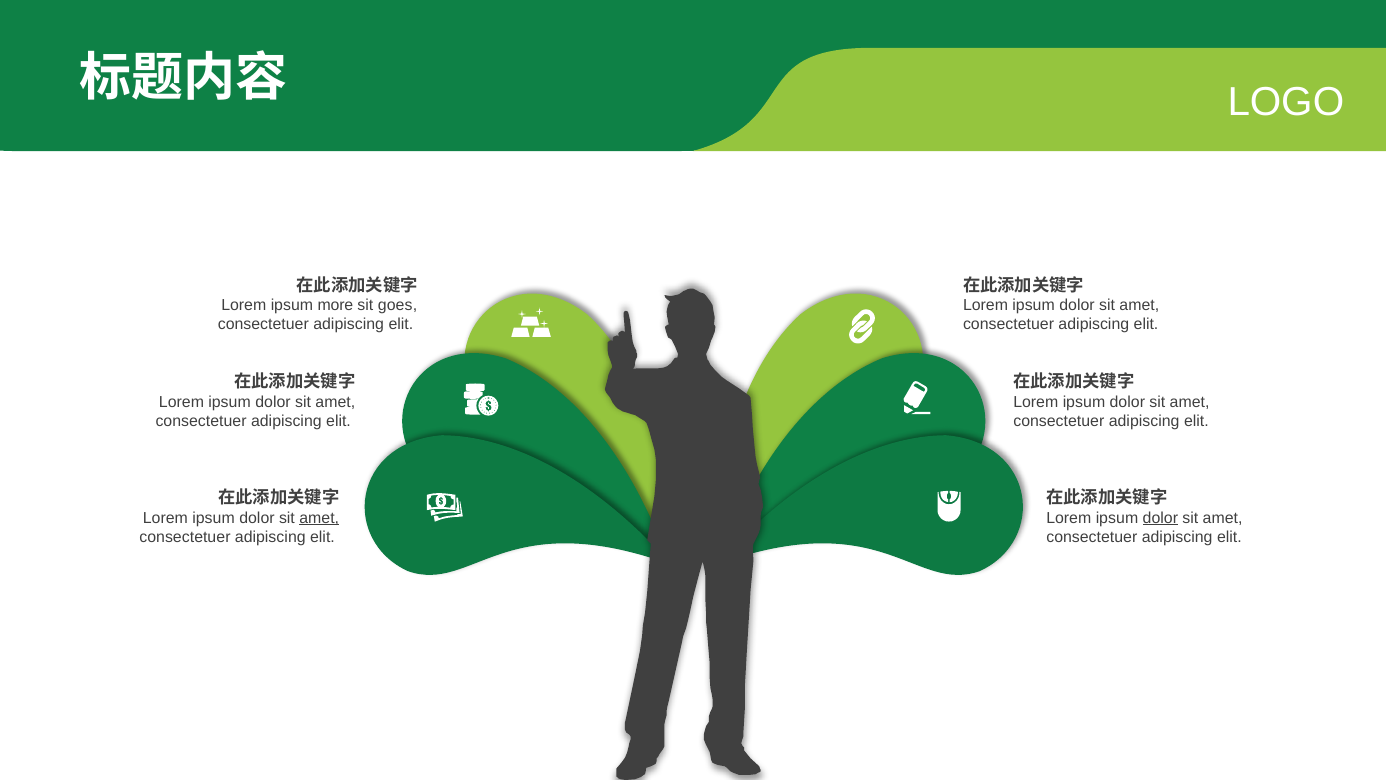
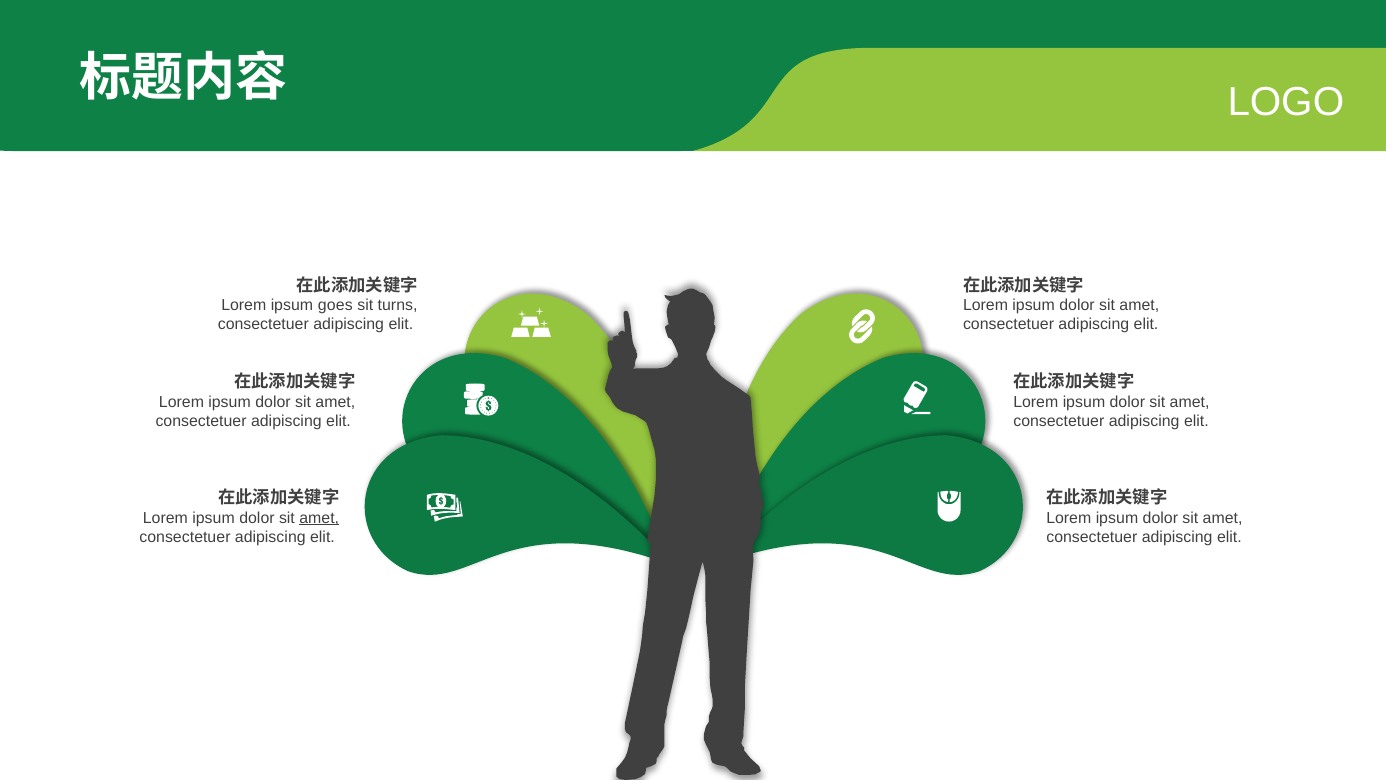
more: more -> goes (335, 305)
goes: goes -> turns (398, 305)
dolor underline: present -> none (1160, 518)
